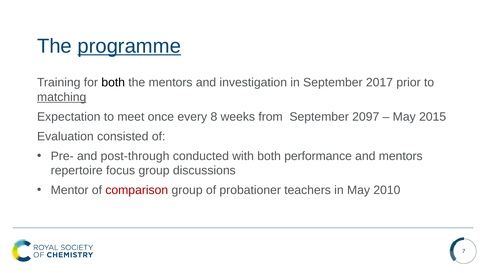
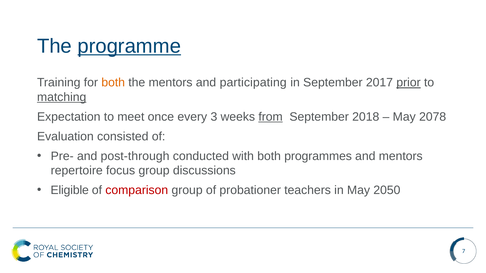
both colour: black -> orange (113, 83)
investigation: investigation -> participating (253, 83)
prior underline: none -> present (409, 83)
8: 8 -> 3 (214, 117)
from underline: none -> present (271, 117)
2097: 2097 -> 2018 (366, 117)
2015: 2015 -> 2078 (433, 117)
performance: performance -> programmes (318, 156)
Mentor: Mentor -> Eligible (70, 190)
2010: 2010 -> 2050 (387, 190)
